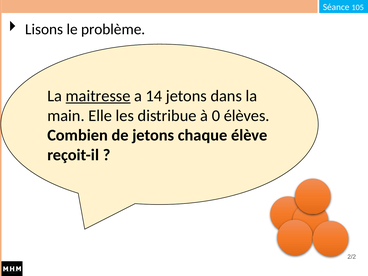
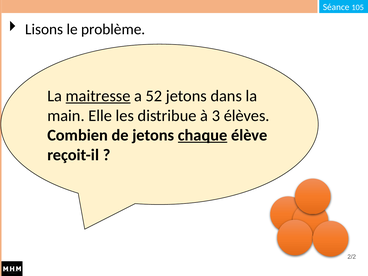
14: 14 -> 52 (154, 96)
0: 0 -> 3 (216, 116)
chaque underline: none -> present (203, 135)
